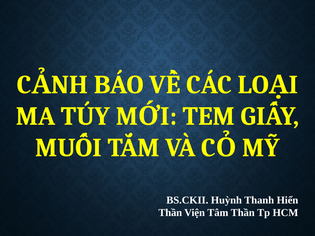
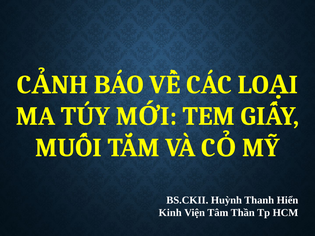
Thần: Thần -> Kinh (170, 213)
